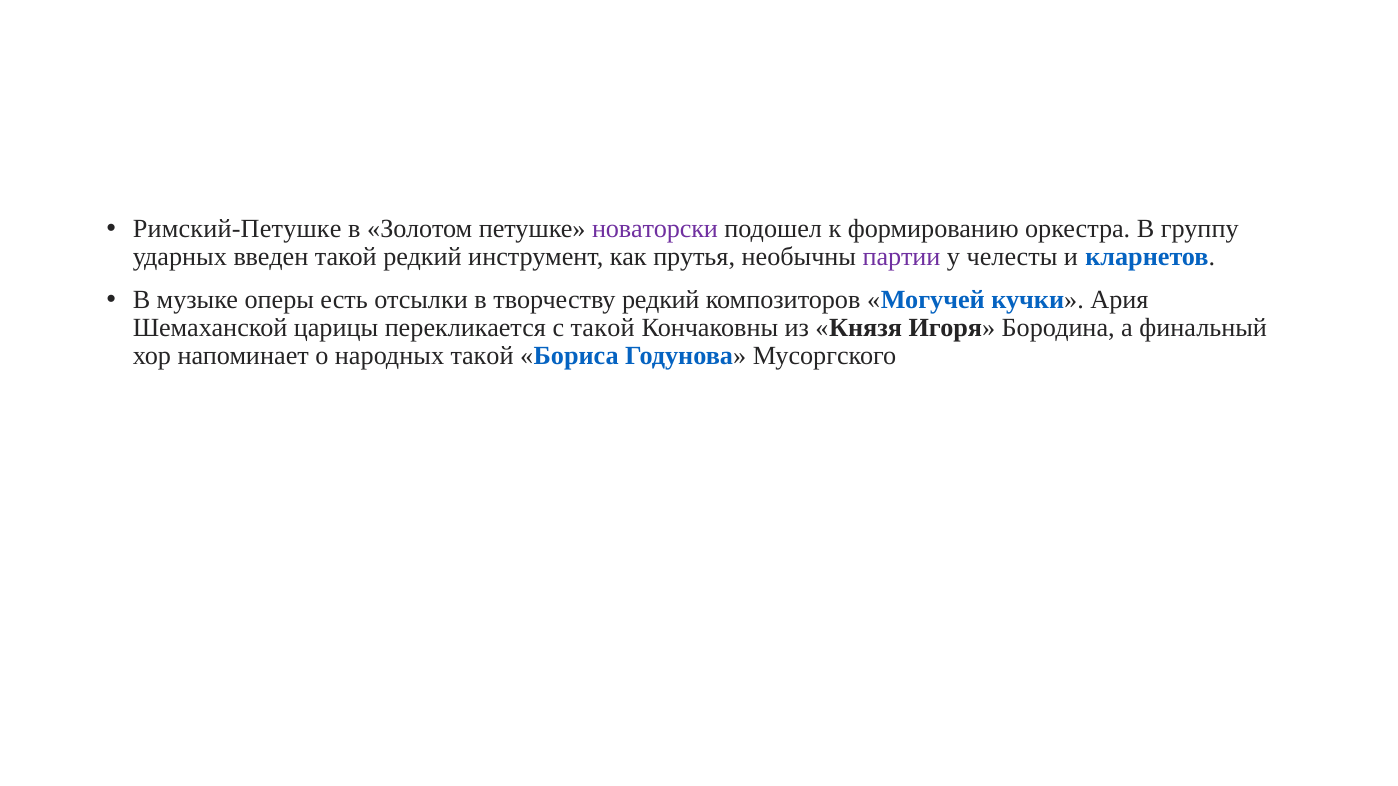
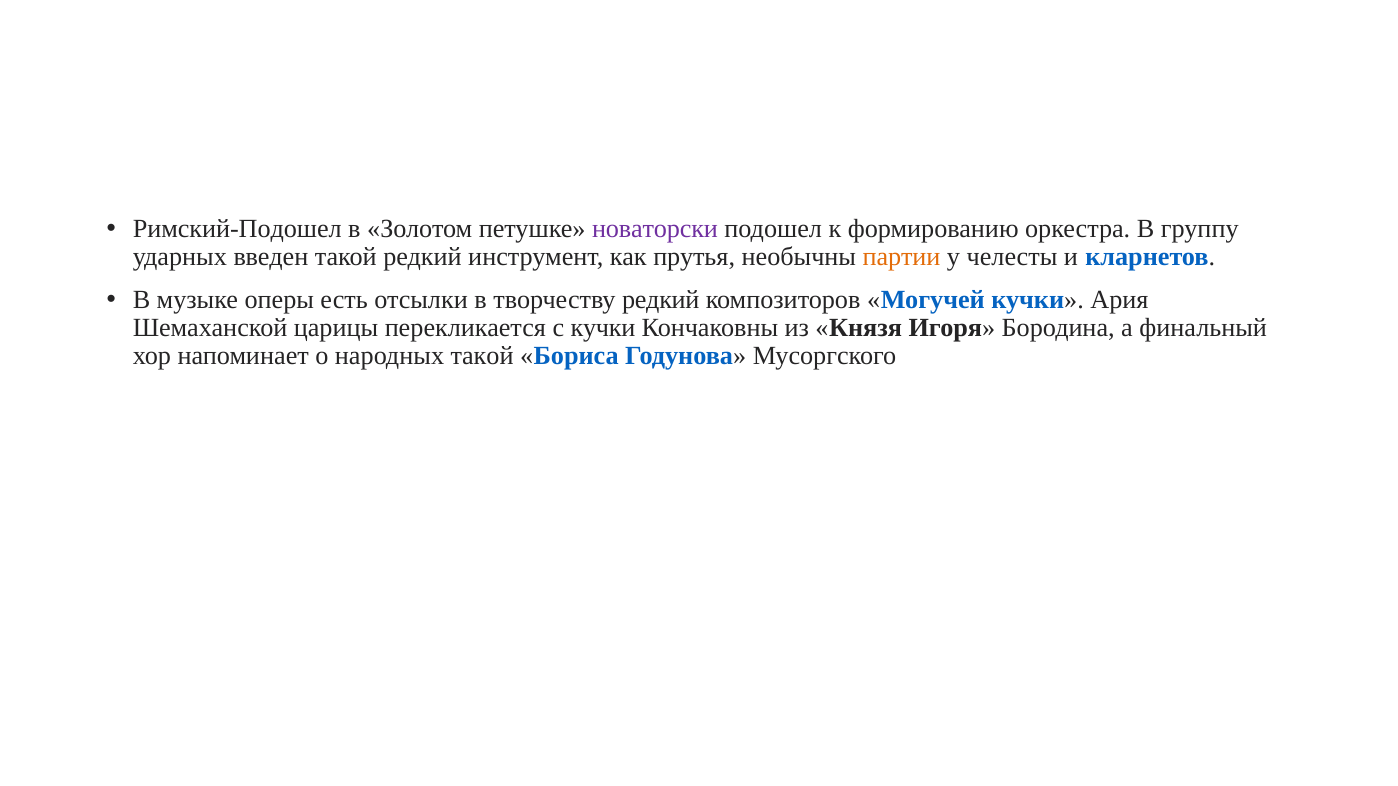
Римский-Петушке: Римский-Петушке -> Римский-Подошел (237, 229)
партии colour: purple -> orange (902, 257)
с такой: такой -> кучки (603, 328)
